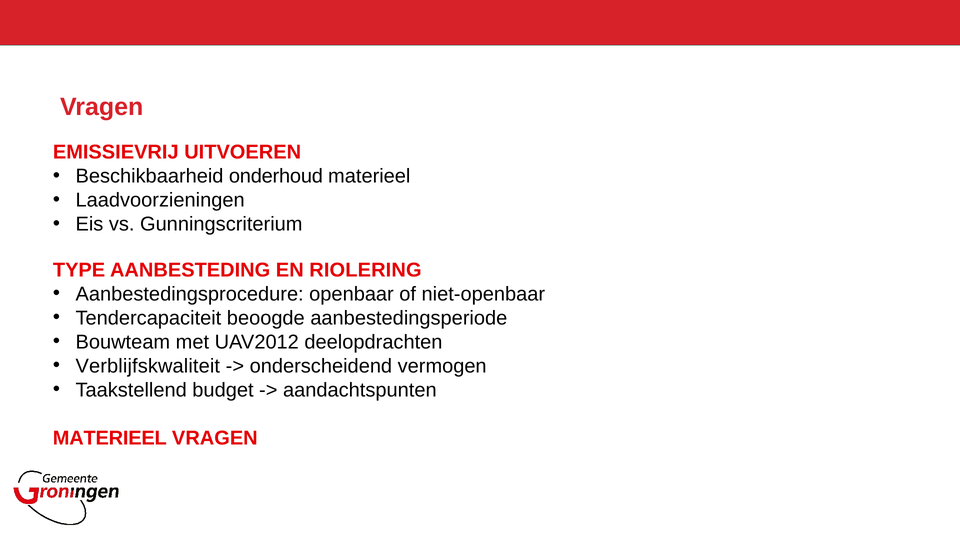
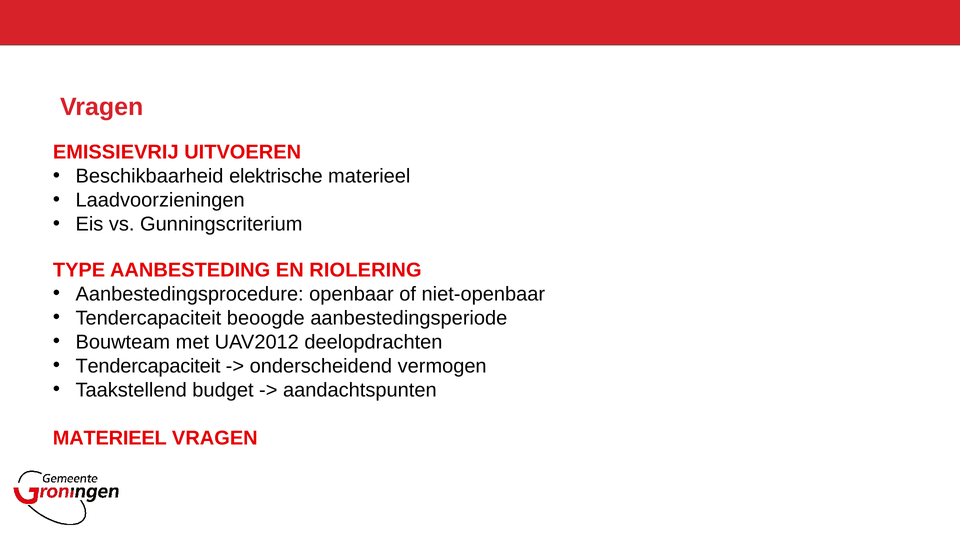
onderhoud: onderhoud -> elektrische (276, 176)
Verblijfskwaliteit: Verblijfskwaliteit -> Tendercapaciteit (148, 366)
